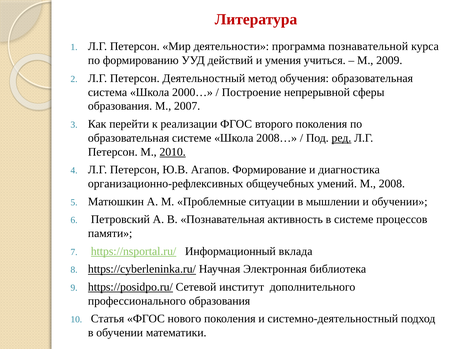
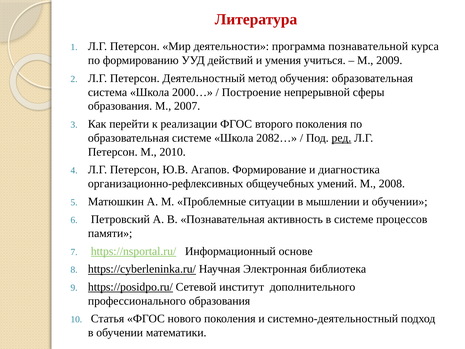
2008…: 2008… -> 2082… (277, 138)
2010 underline: present -> none (173, 152)
вклада: вклада -> основе (296, 251)
